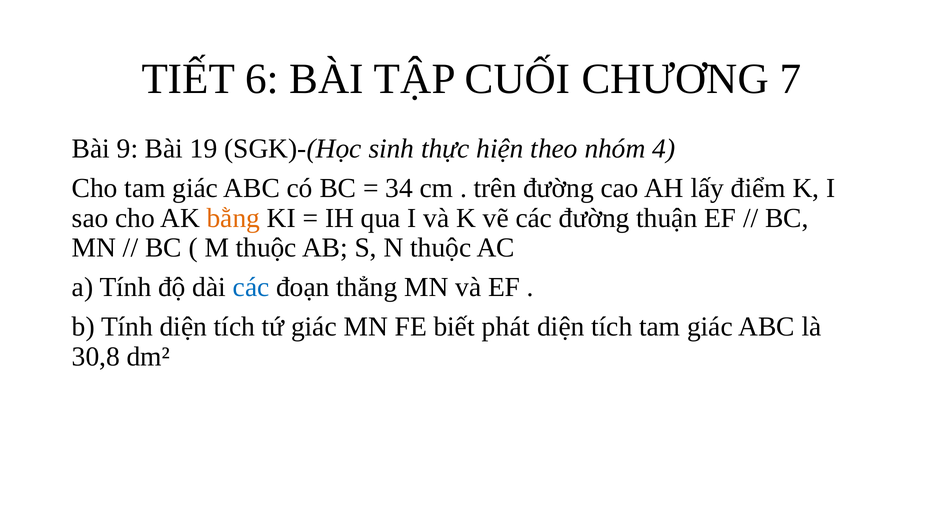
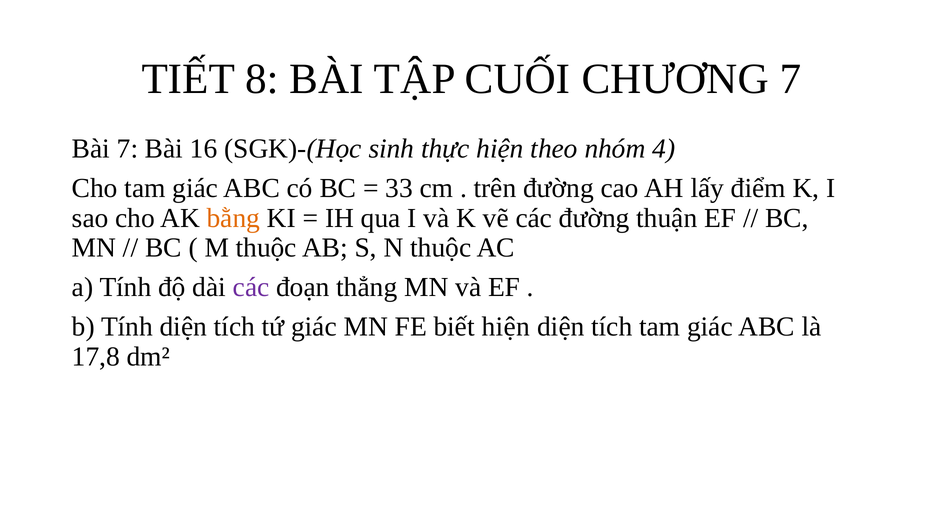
6: 6 -> 8 (262, 79)
Bài 9: 9 -> 7 (127, 149)
19: 19 -> 16 (204, 149)
34: 34 -> 33 (399, 189)
các colour: blue -> purple (251, 287)
biết phát: phát -> hiện (506, 327)
30,8: 30,8 -> 17,8 (96, 357)
